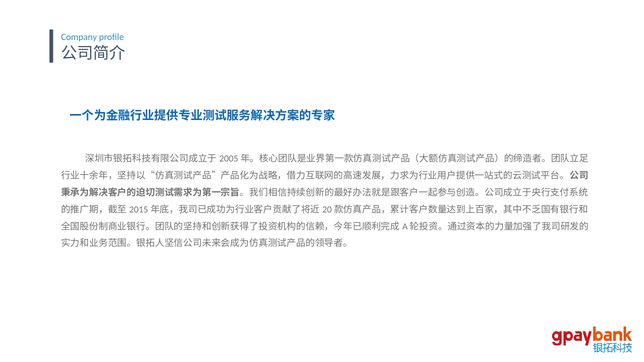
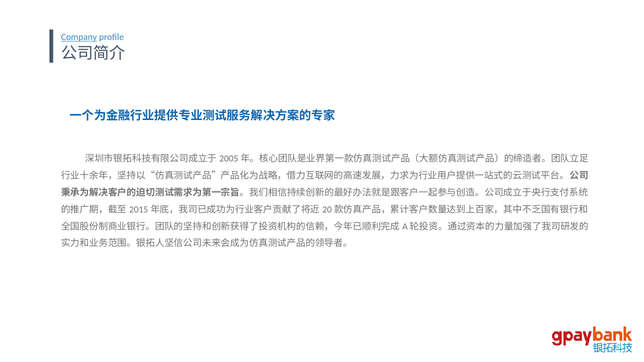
Company underline: none -> present (79, 37)
